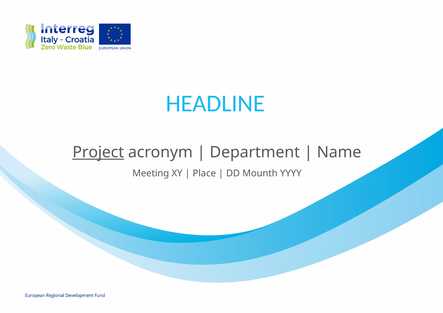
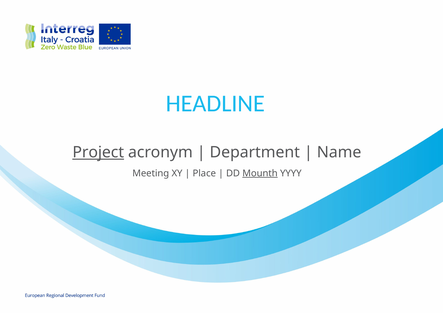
Mounth underline: none -> present (260, 173)
